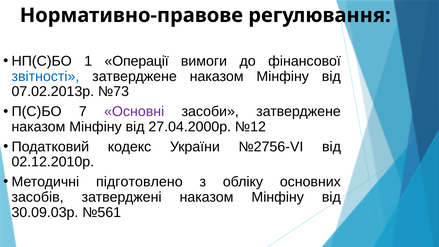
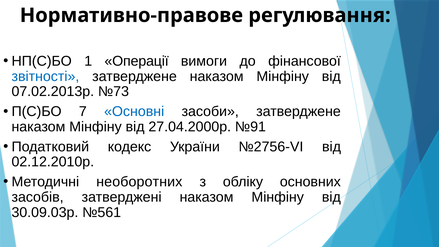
Основні colour: purple -> blue (134, 111)
№12: №12 -> №91 (250, 127)
підготовлено: підготовлено -> необоротних (139, 182)
